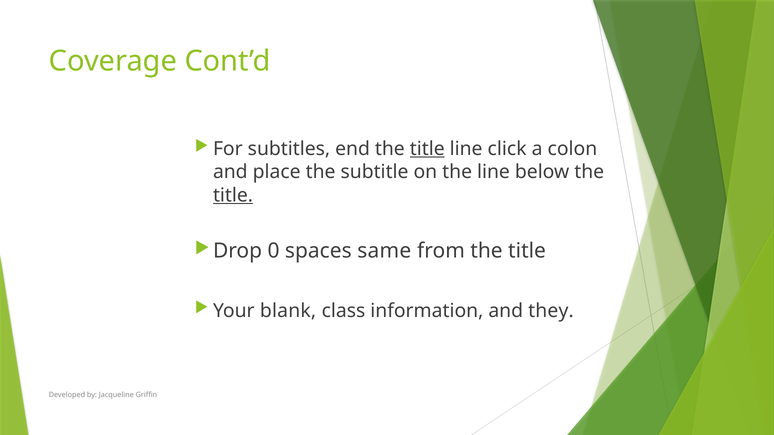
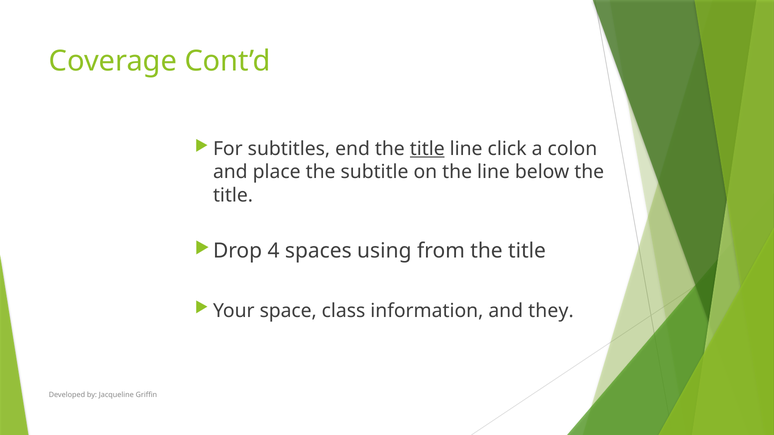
title underline: present -> none (233, 195)
0: 0 -> 4 (274, 251)
same: same -> using (384, 251)
blank: blank -> space (288, 311)
